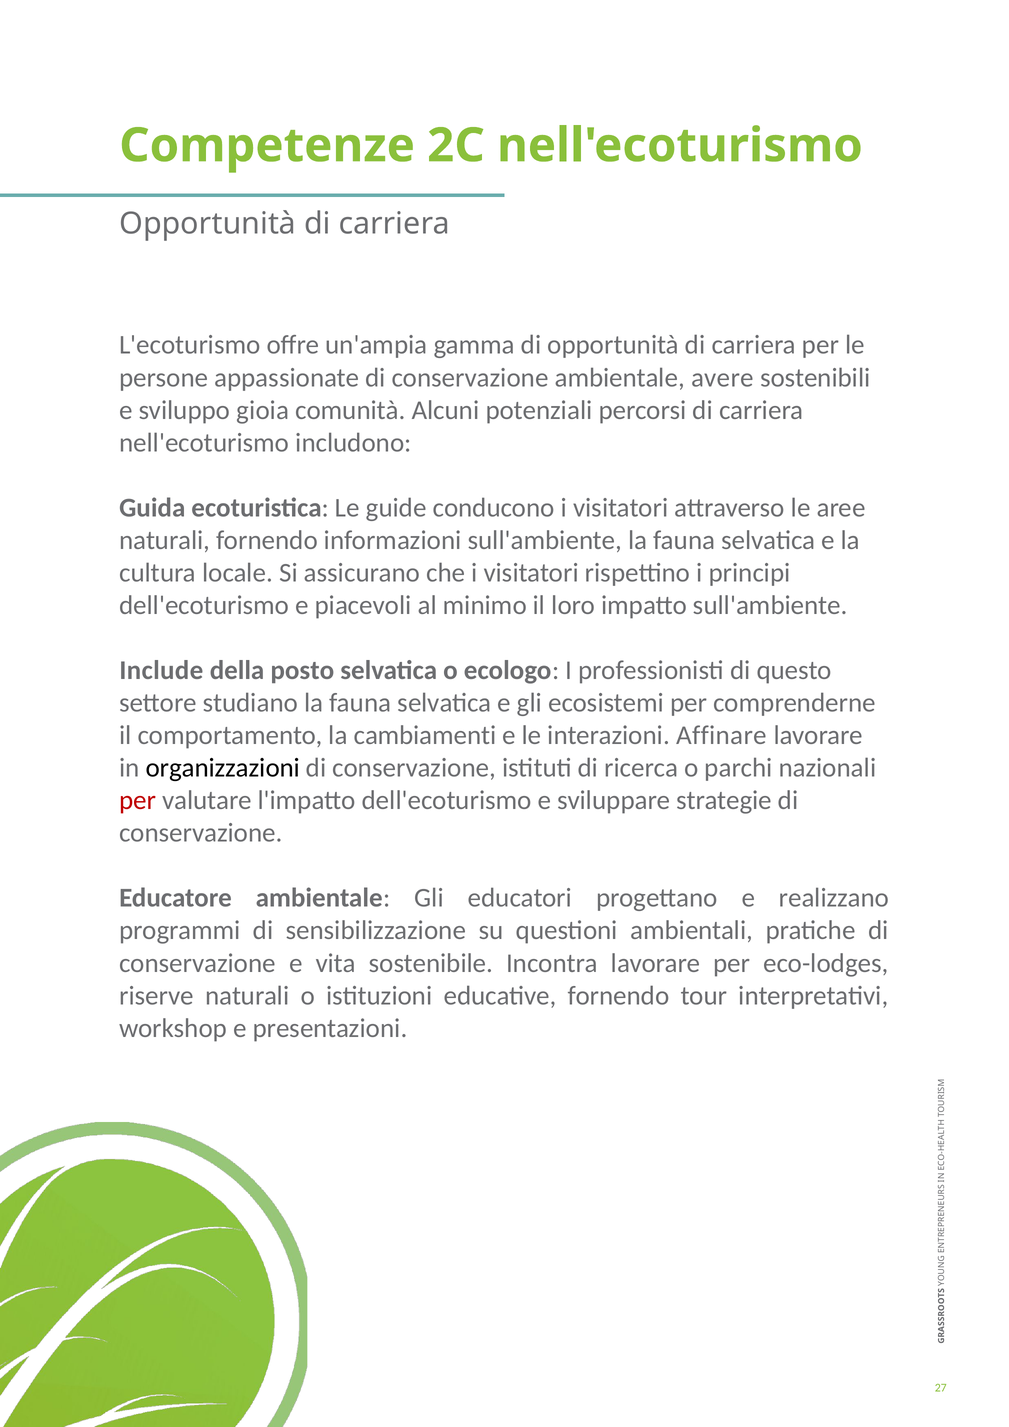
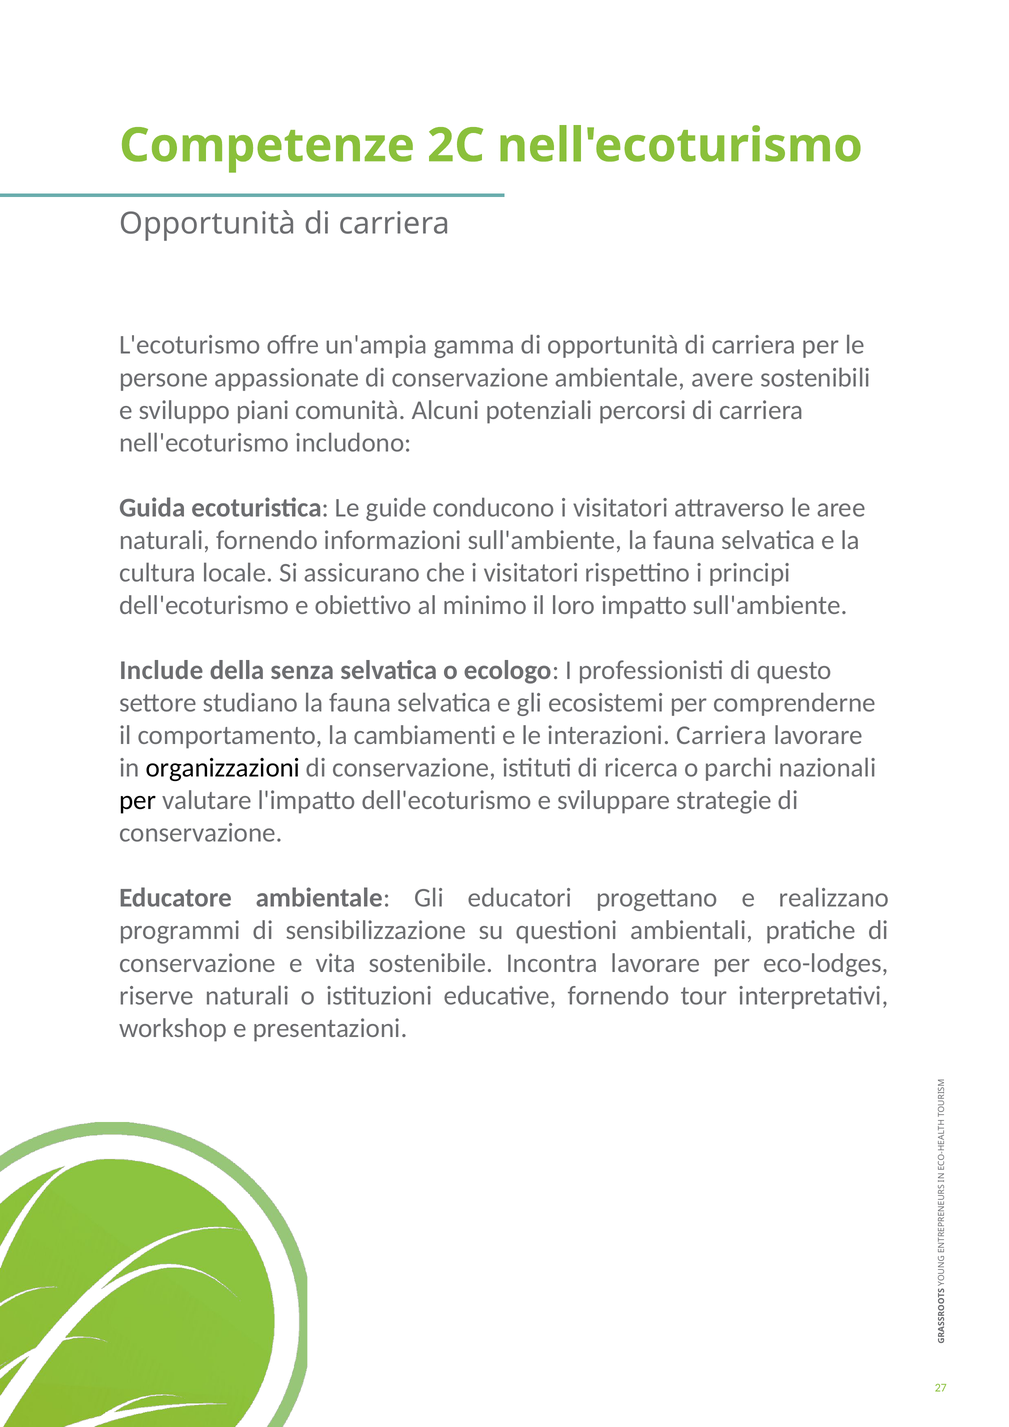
gioia: gioia -> piani (263, 410)
piacevoli: piacevoli -> obiettivo (363, 605)
posto: posto -> senza (302, 670)
interazioni Affinare: Affinare -> Carriera (722, 735)
per colour: red -> black (138, 800)
